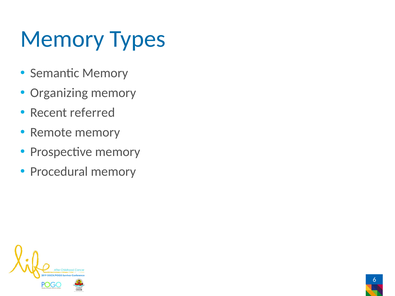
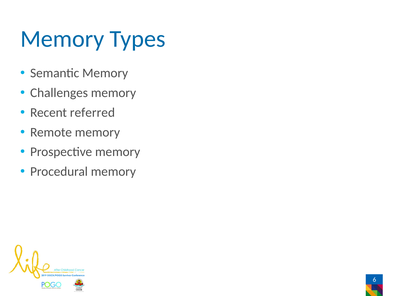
Organizing: Organizing -> Challenges (59, 93)
